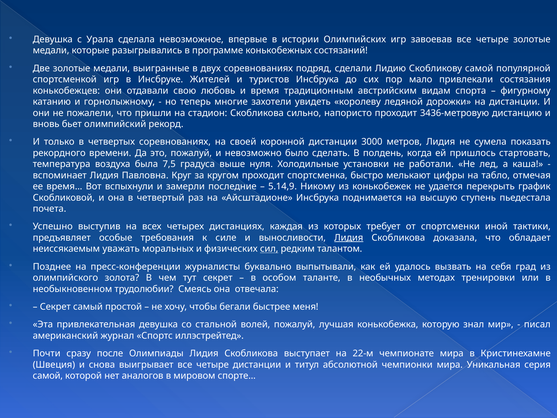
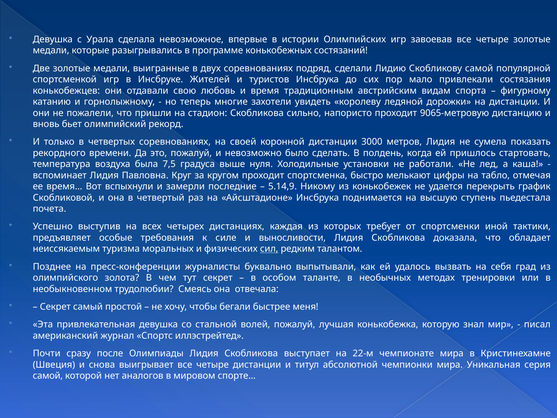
3436-метровую: 3436-метровую -> 9065-метровую (455, 113)
Лидия underline: present -> none (349, 238)
уважать: уважать -> туризма (121, 249)
